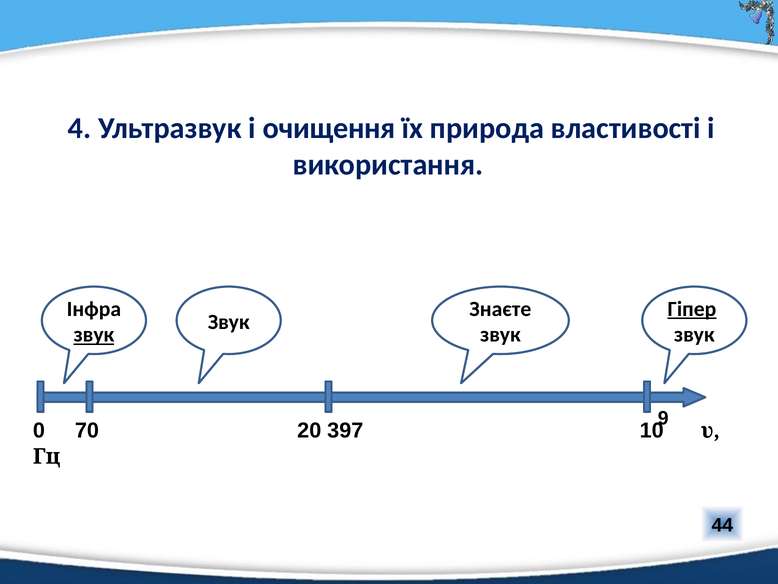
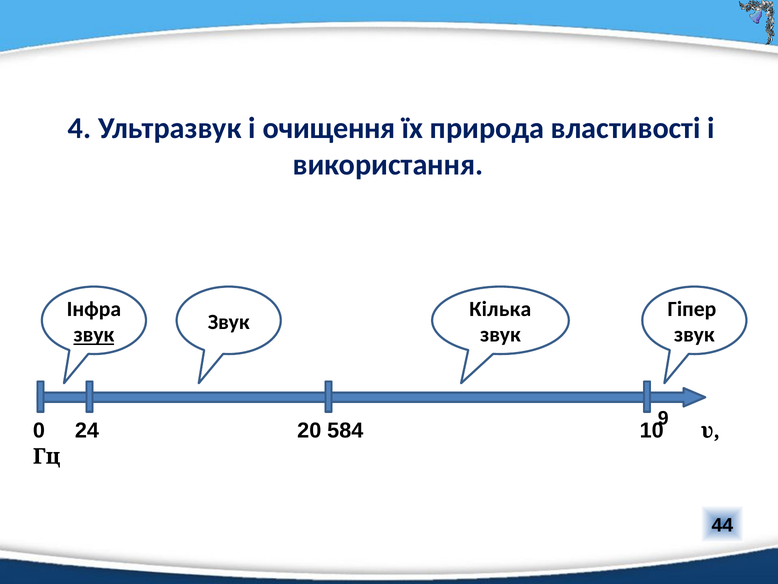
Знаєте: Знаєте -> Кілька (500, 309)
Гіпер underline: present -> none (692, 309)
70: 70 -> 24 (87, 430)
397: 397 -> 584 (345, 430)
